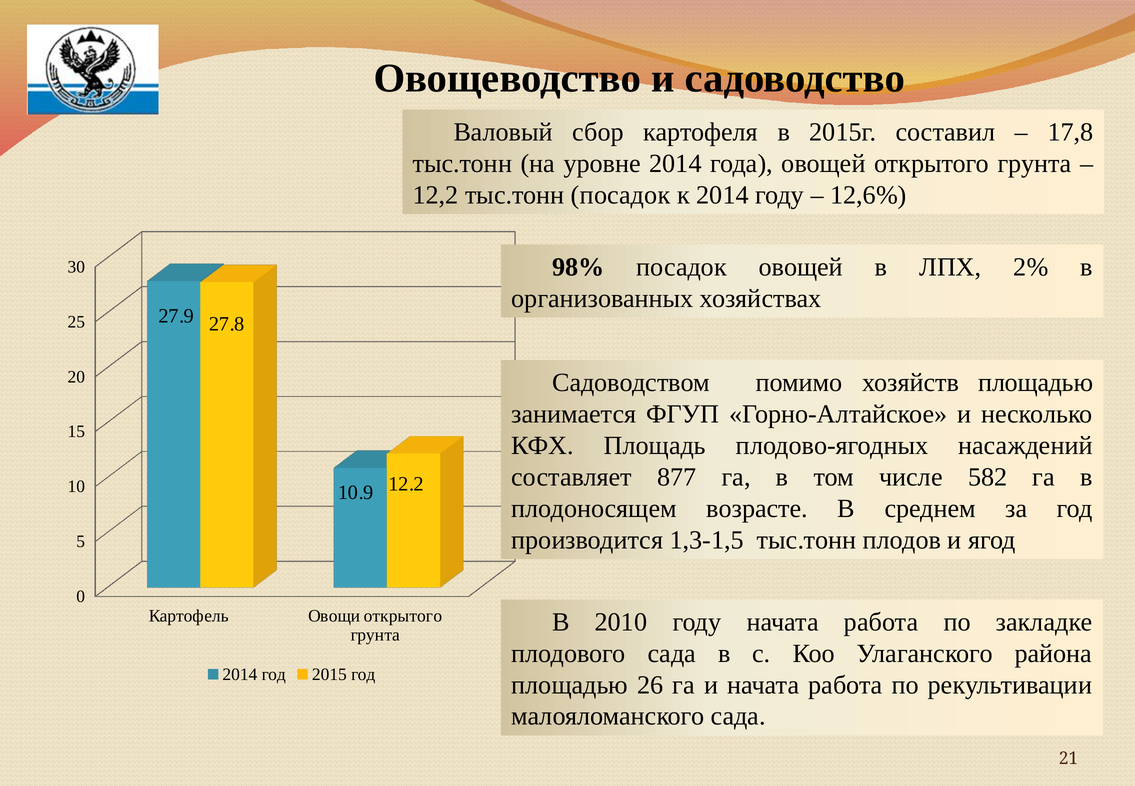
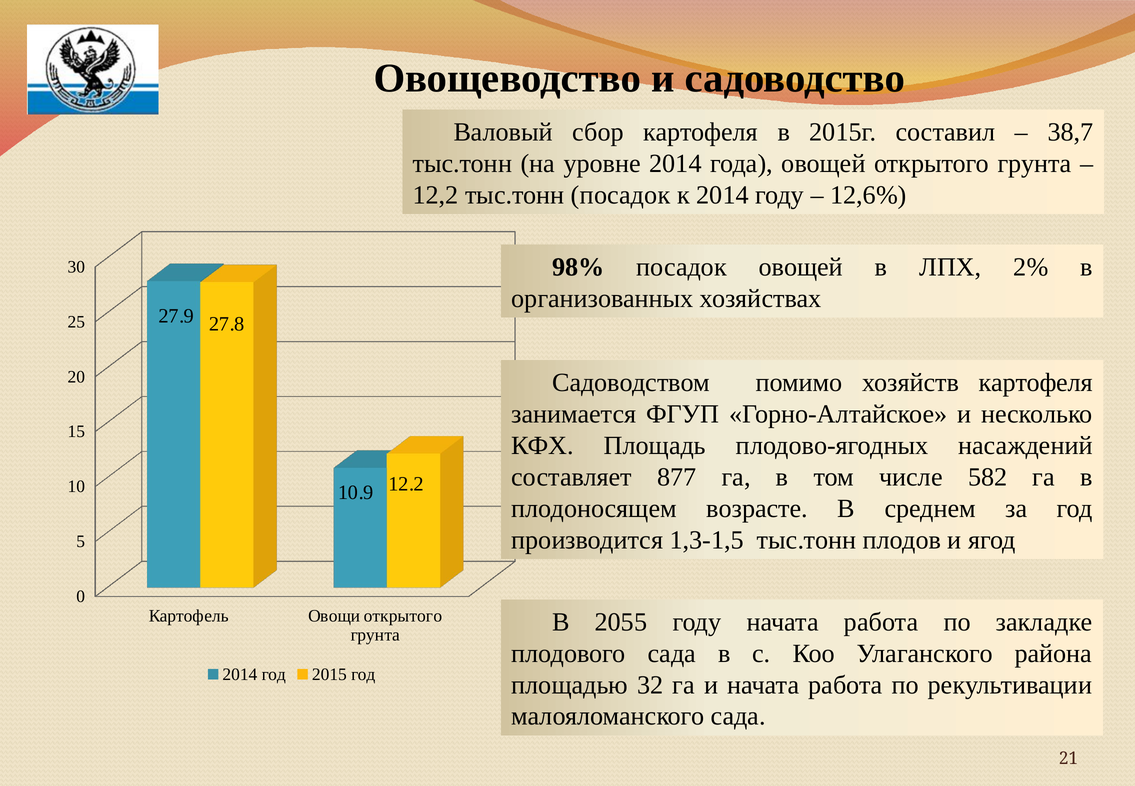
17,8: 17,8 -> 38,7 (1070, 132)
хозяйств площадью: площадью -> картофеля (1036, 383)
2010: 2010 -> 2055 (621, 622)
26: 26 -> 32 (650, 685)
